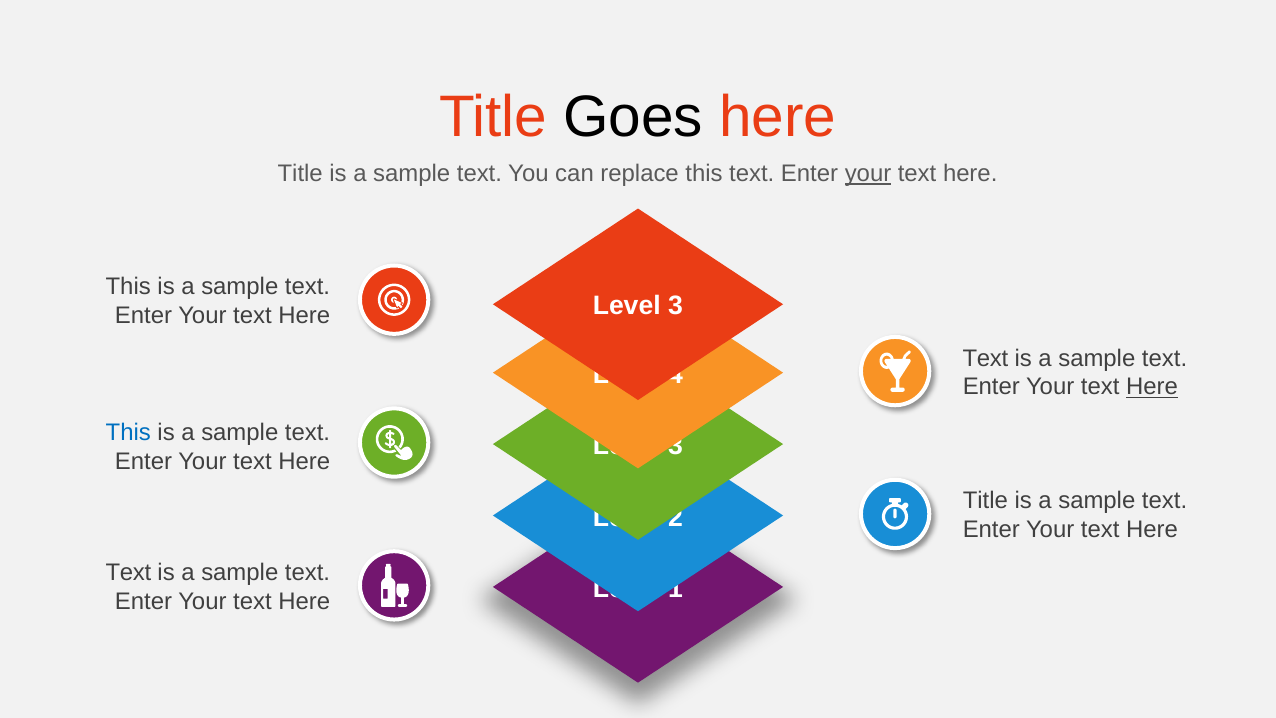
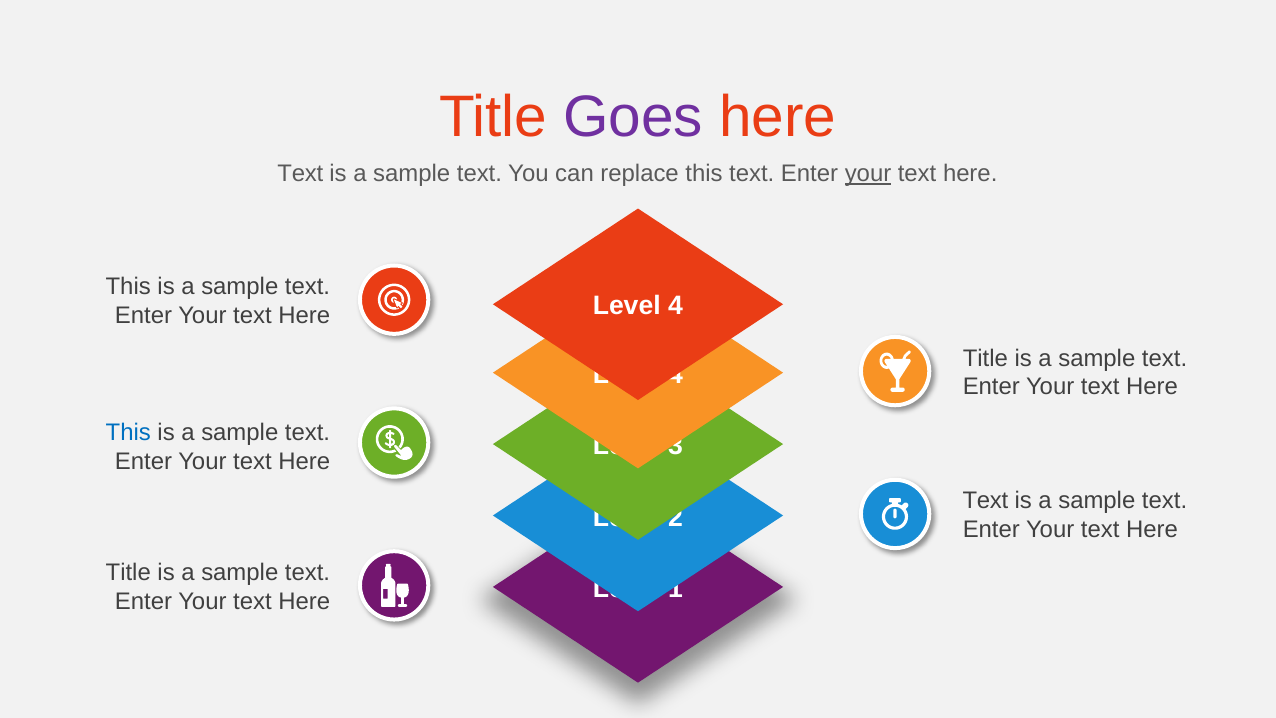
Goes colour: black -> purple (633, 118)
Title: Title -> Text (300, 173)
3: 3 -> 4 (676, 306)
Text: Text -> Title (985, 358)
Here underline: present -> none (1152, 387)
Title: Title -> Text (985, 500)
Text: Text -> Title (128, 572)
